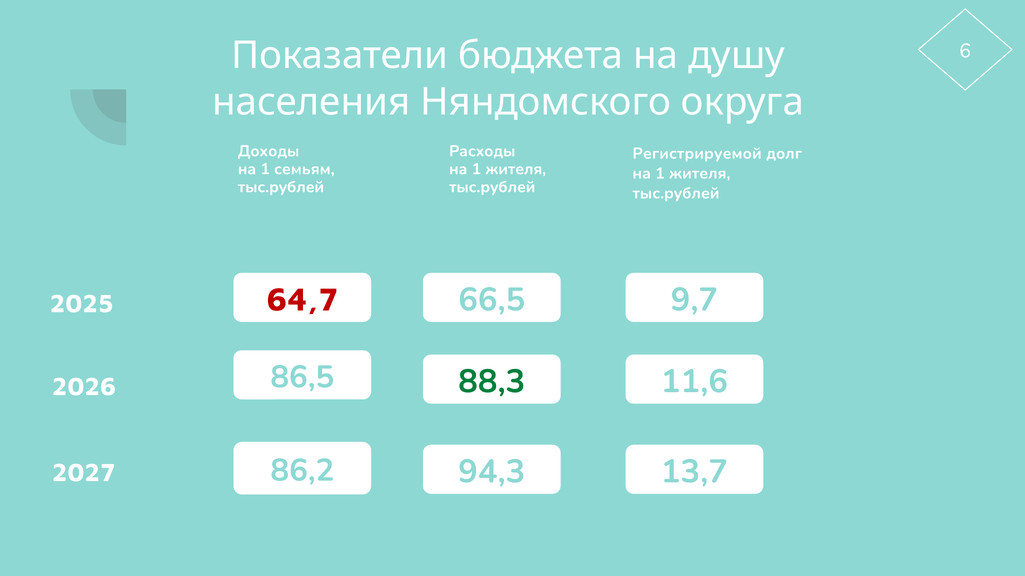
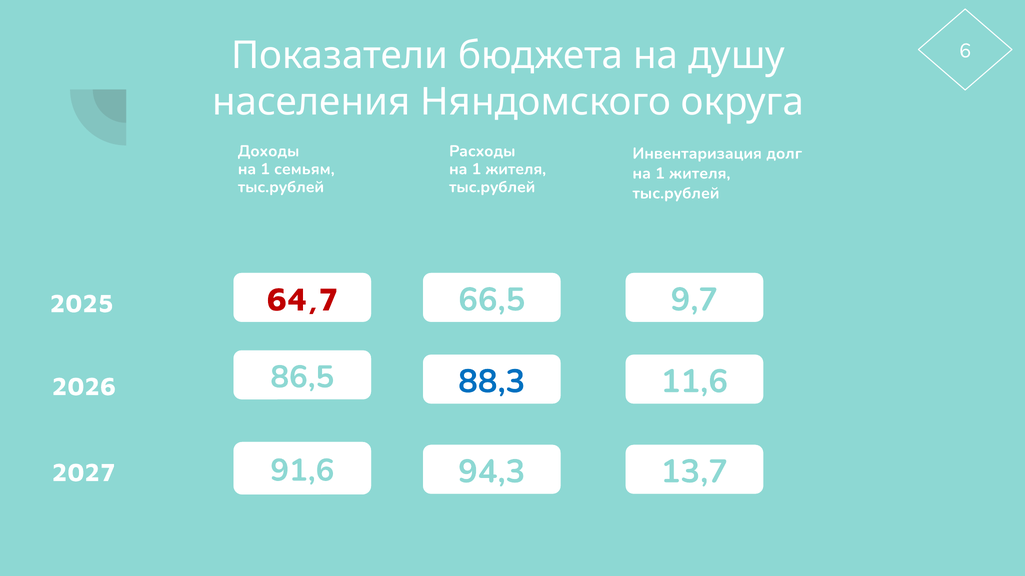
Регистрируемой: Регистрируемой -> Инвентаризация (697, 154)
88,3 colour: green -> blue (492, 382)
86,2: 86,2 -> 91,6 (302, 471)
